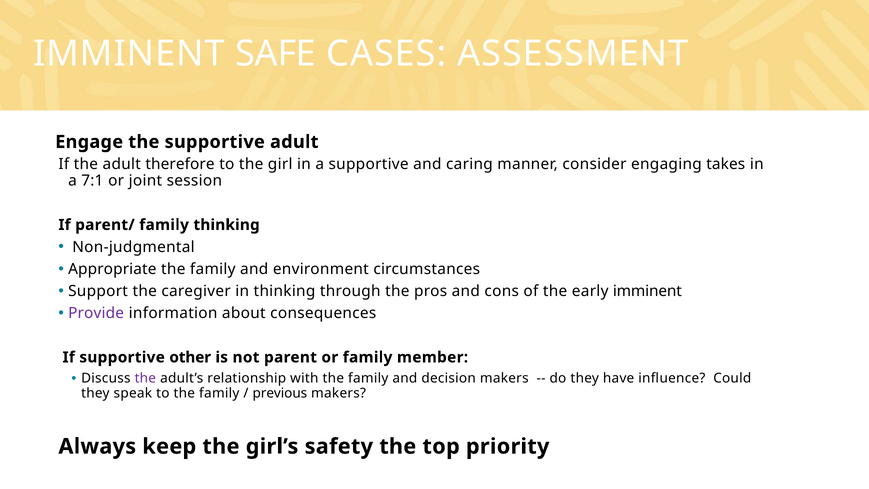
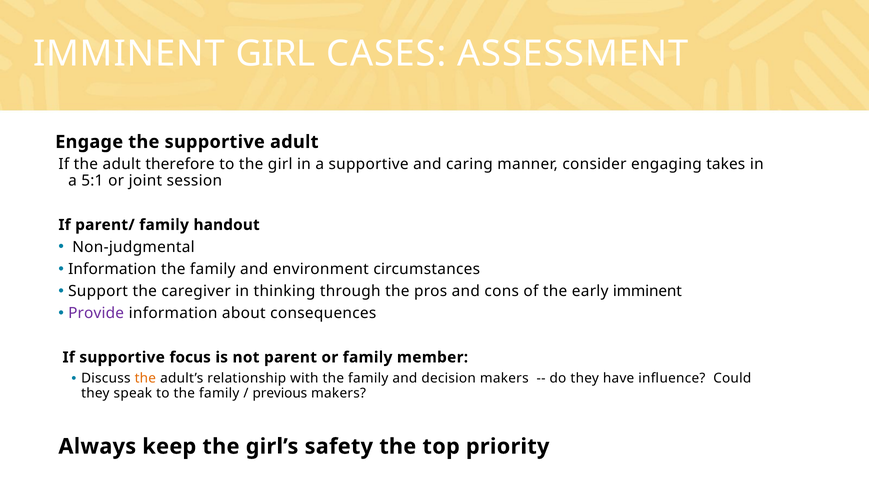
IMMINENT SAFE: SAFE -> GIRL (276, 54)
7:1: 7:1 -> 5:1 (92, 181)
family thinking: thinking -> handout (227, 225)
Appropriate: Appropriate -> Information (112, 269)
other: other -> focus (190, 357)
the colour: purple -> orange (145, 378)
